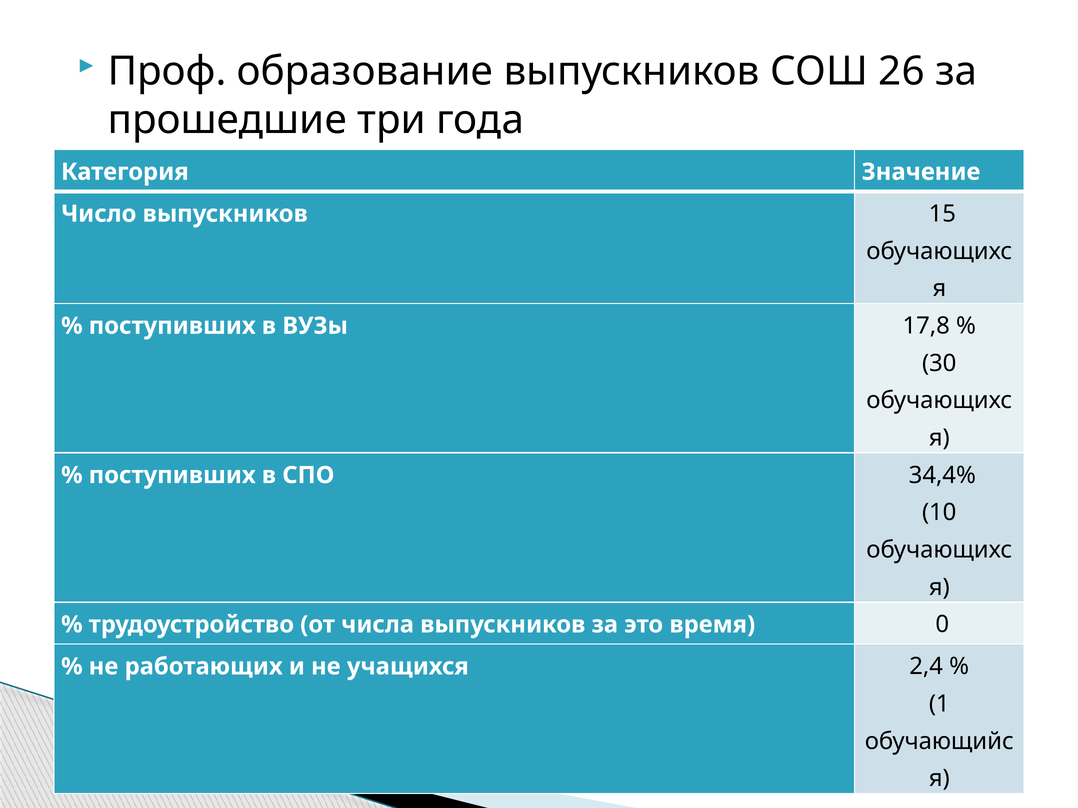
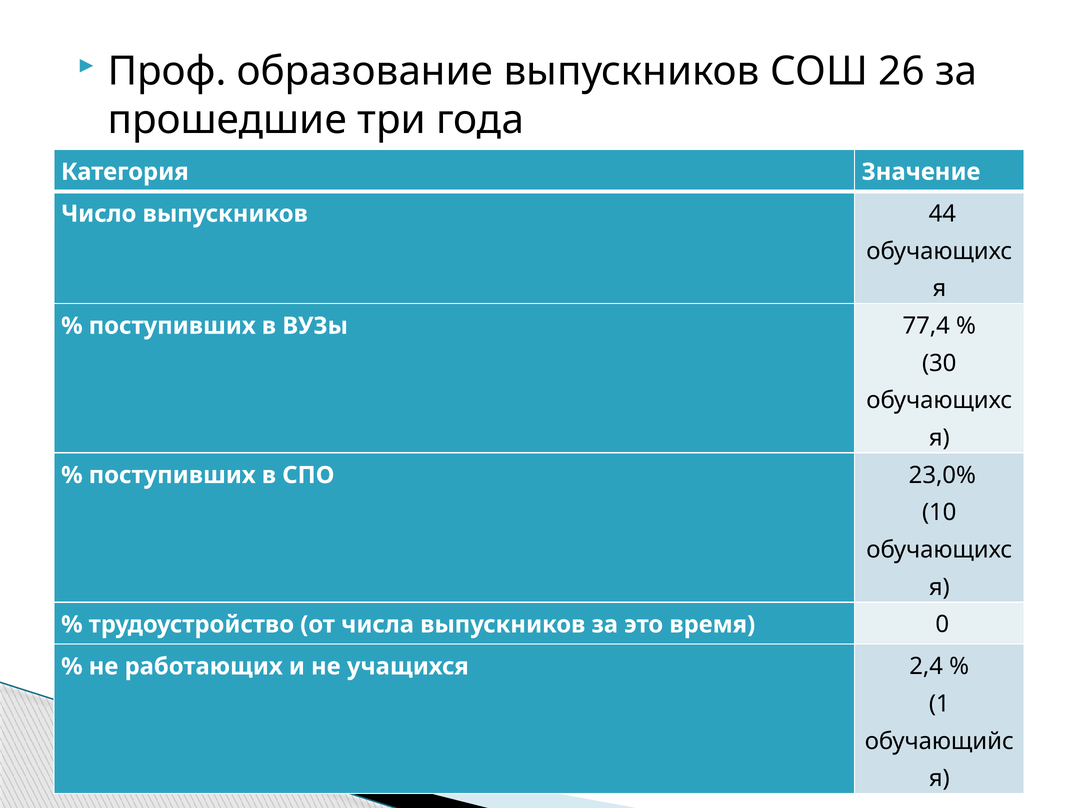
15: 15 -> 44 (942, 214)
17,8: 17,8 -> 77,4 (926, 326)
34,4%: 34,4% -> 23,0% (942, 476)
